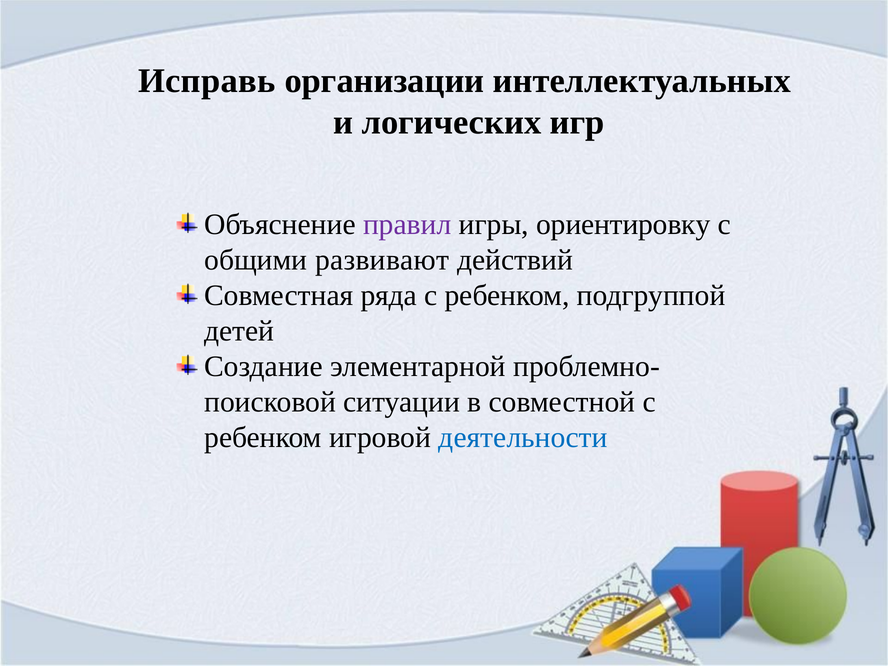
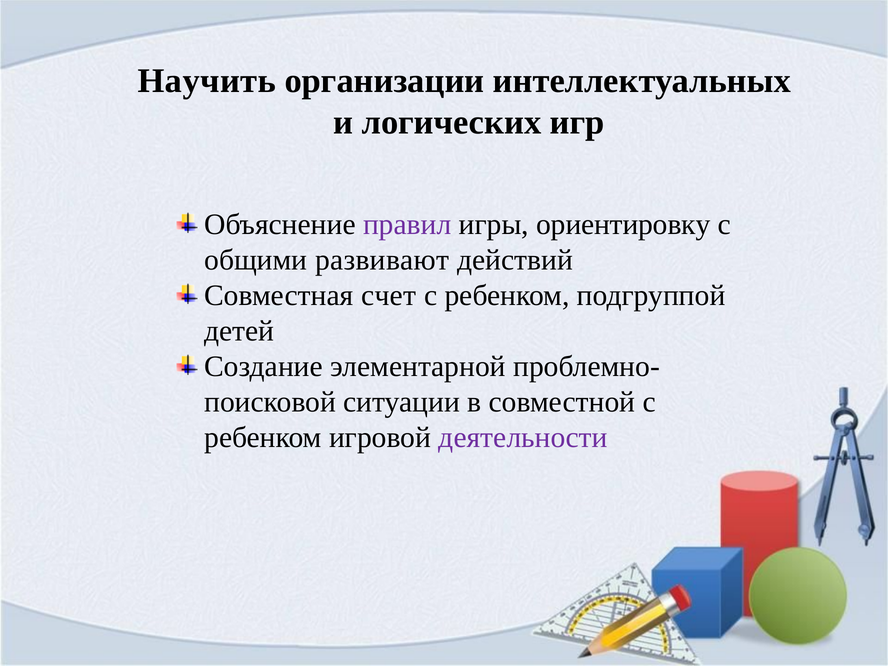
Исправь: Исправь -> Научить (207, 81)
ряда: ряда -> счет (389, 295)
деятельности colour: blue -> purple (523, 437)
